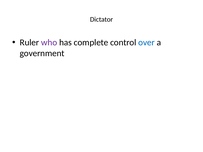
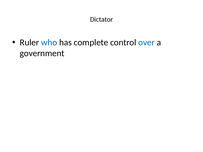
who colour: purple -> blue (49, 43)
